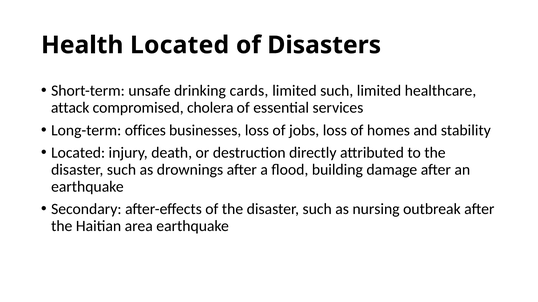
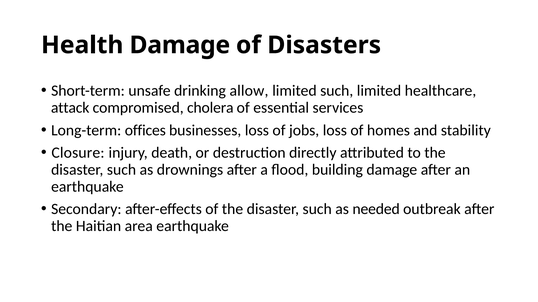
Health Located: Located -> Damage (180, 45)
cards: cards -> allow (249, 91)
Located: Located -> Closure (78, 153)
nursing: nursing -> needed (376, 209)
